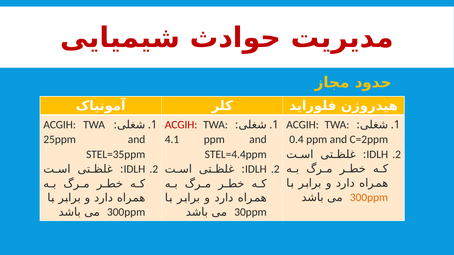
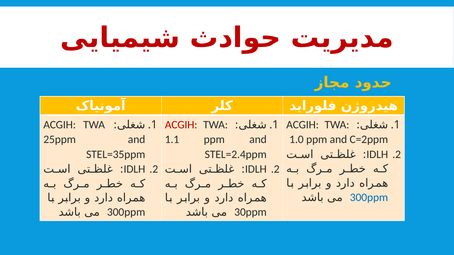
4.1: 4.1 -> 1.1 (172, 140)
0.4: 0.4 -> 1.0 (296, 140)
STEL=4.4ppm: STEL=4.4ppm -> STEL=2.4ppm (236, 155)
300ppm colour: orange -> blue (369, 198)
